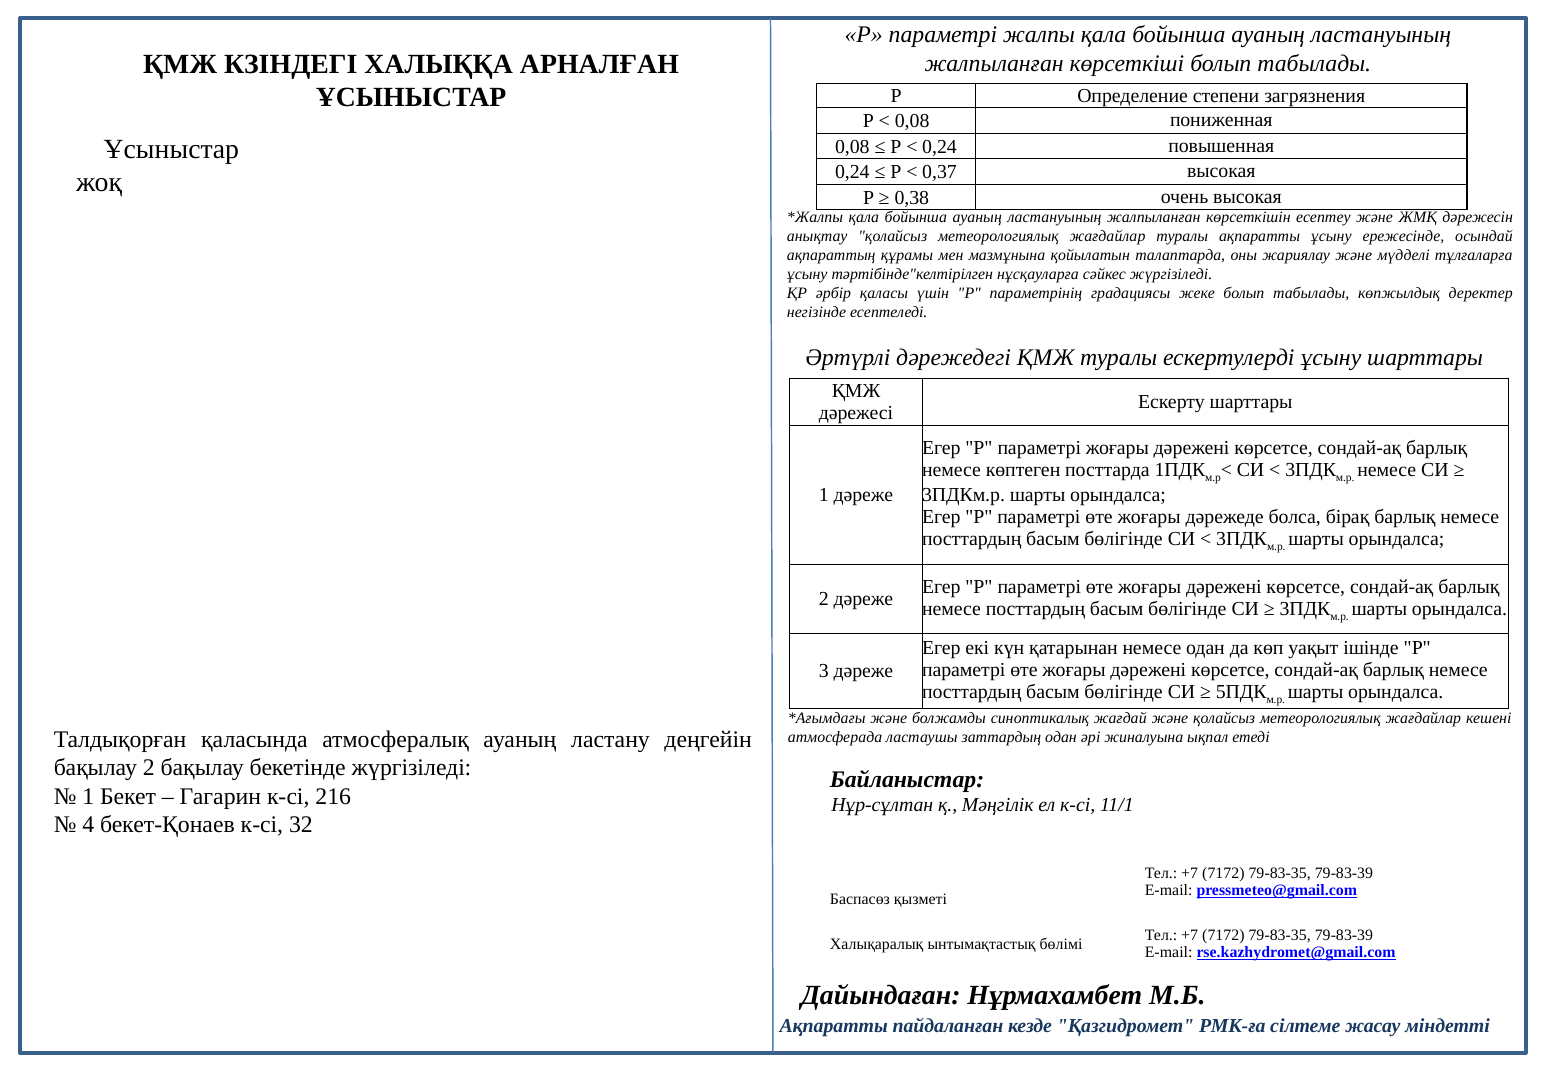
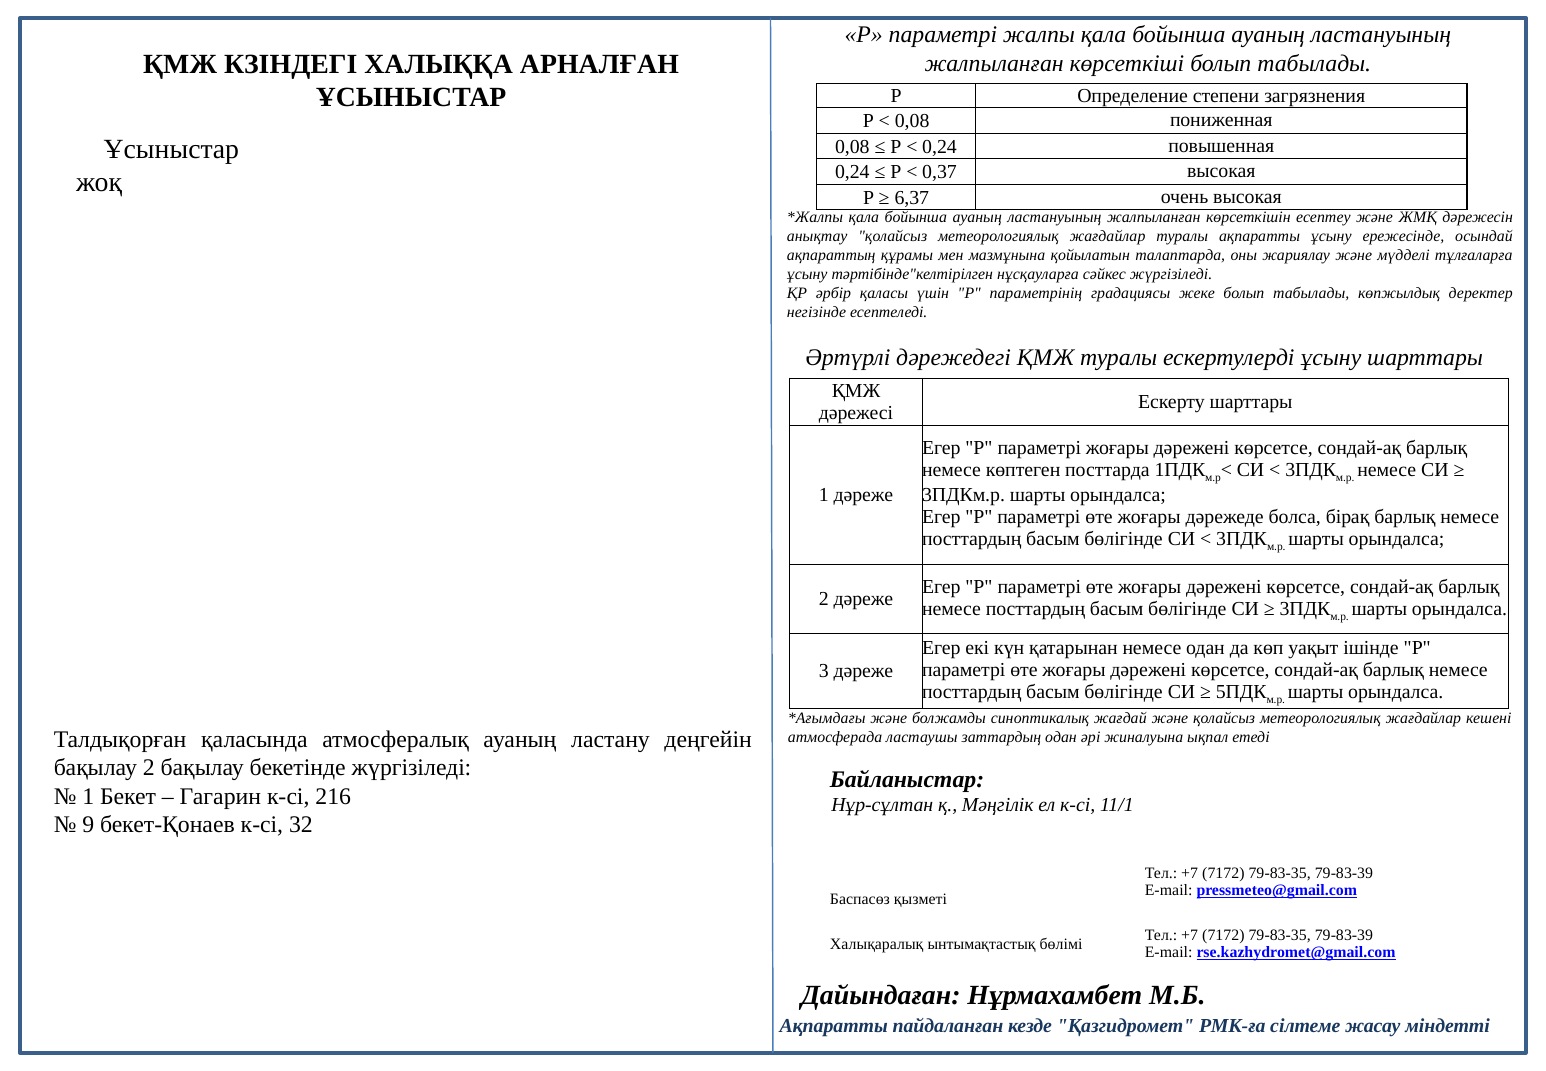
0,38: 0,38 -> 6,37 (912, 198)
4: 4 -> 9 (88, 824)
